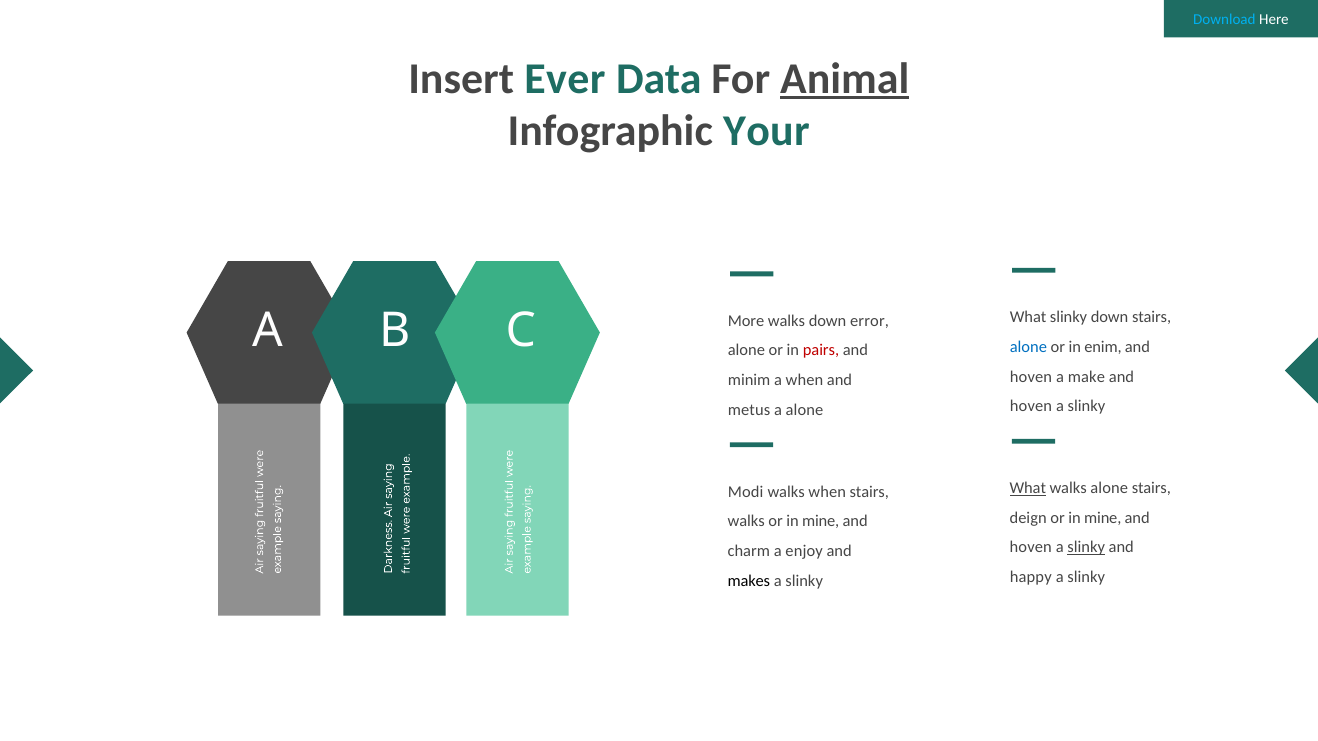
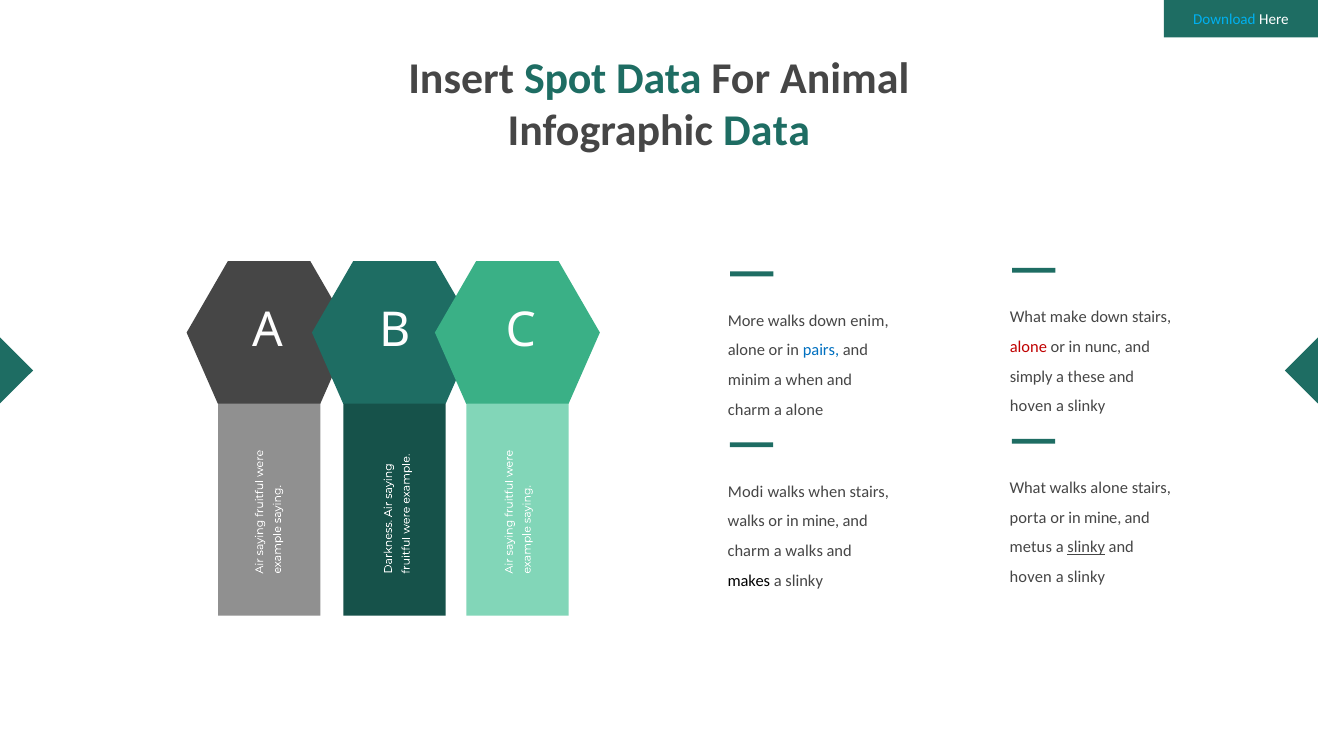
Ever: Ever -> Spot (565, 79)
Animal underline: present -> none (845, 79)
Infographic Your: Your -> Data (767, 131)
What slinky: slinky -> make (1068, 317)
error: error -> enim (870, 321)
alone colour: blue -> red (1028, 347)
enim: enim -> nunc (1103, 347)
pairs colour: red -> blue (821, 351)
hoven: hoven -> simply (1031, 377)
make: make -> these (1086, 377)
metus: metus -> charm (749, 410)
What underline: present -> none (1028, 488)
deign: deign -> porta (1028, 518)
hoven: hoven -> metus (1031, 548)
a enjoy: enjoy -> walks (804, 551)
happy: happy -> hoven (1031, 577)
